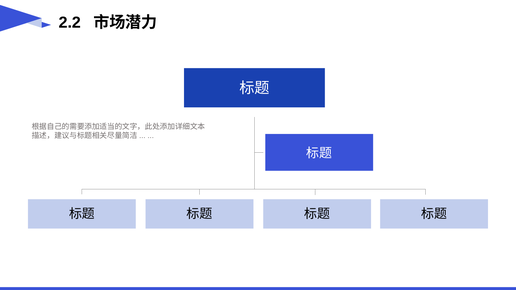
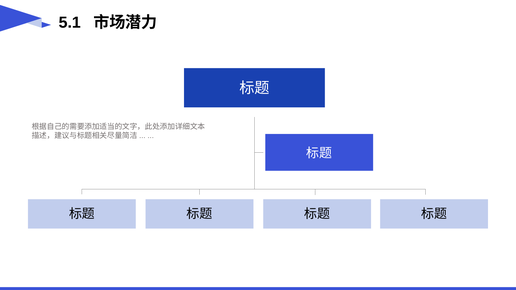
2.2: 2.2 -> 5.1 (70, 23)
